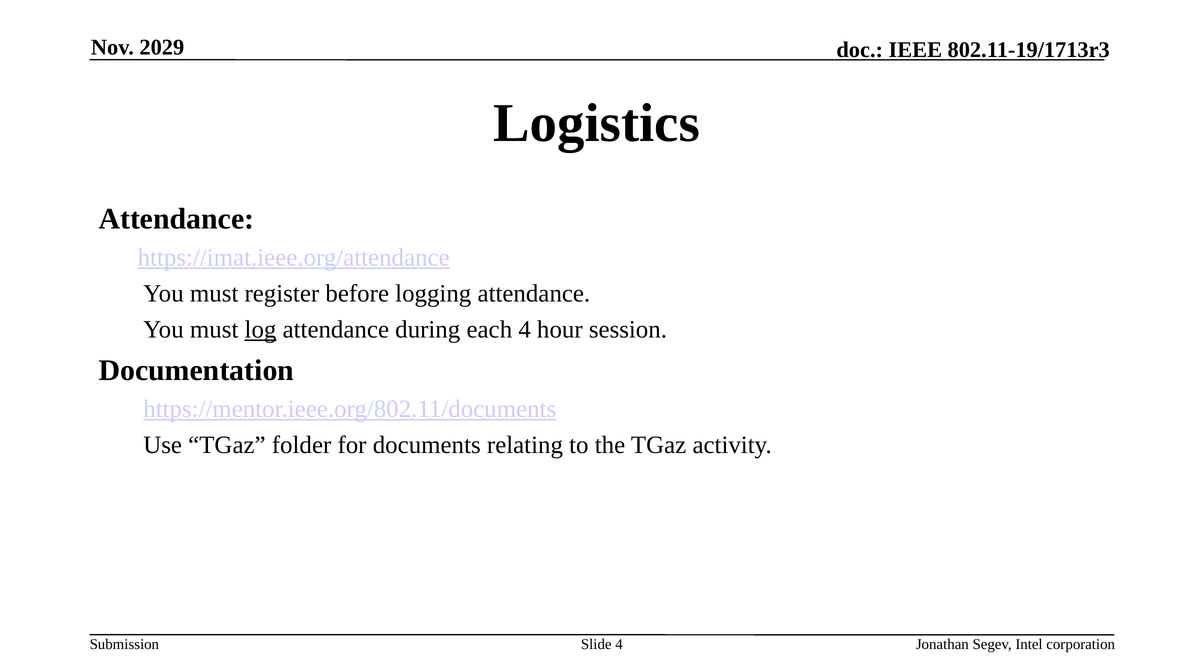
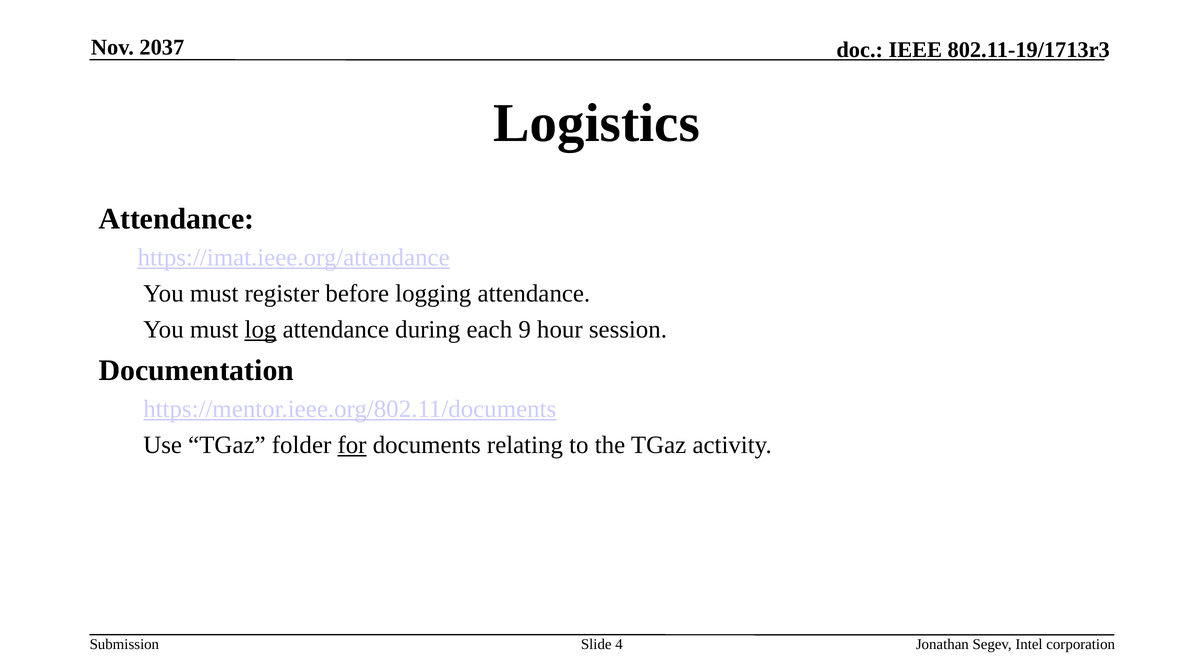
2029: 2029 -> 2037 (162, 47)
each 4: 4 -> 9 (525, 329)
for underline: none -> present (352, 445)
